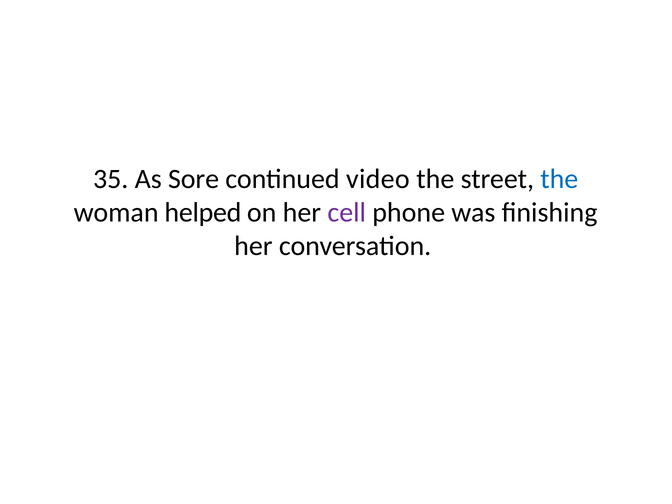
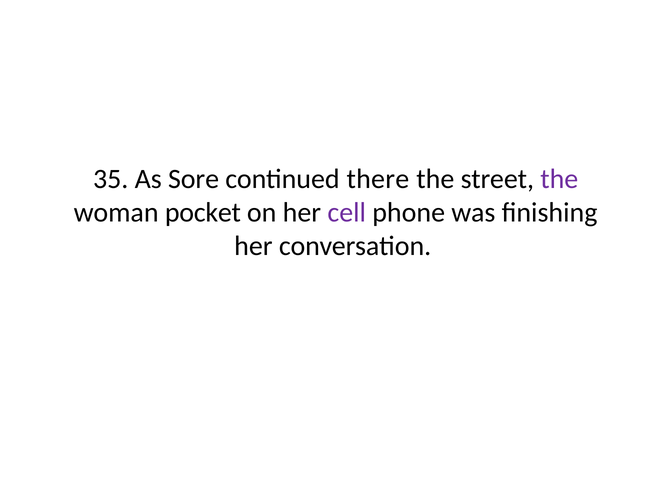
video: video -> there (378, 179)
the colour: blue -> purple (559, 179)
helped: helped -> pocket (203, 213)
